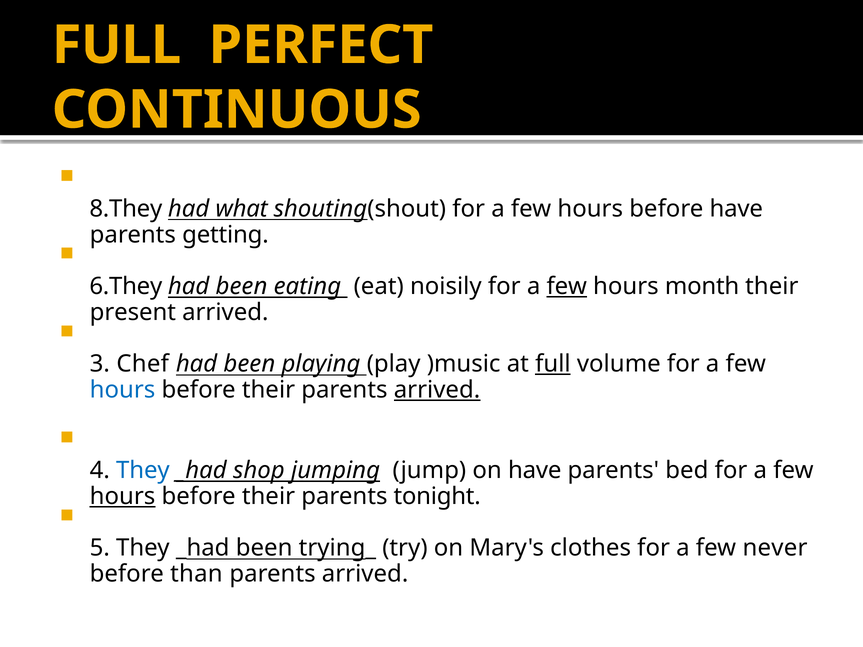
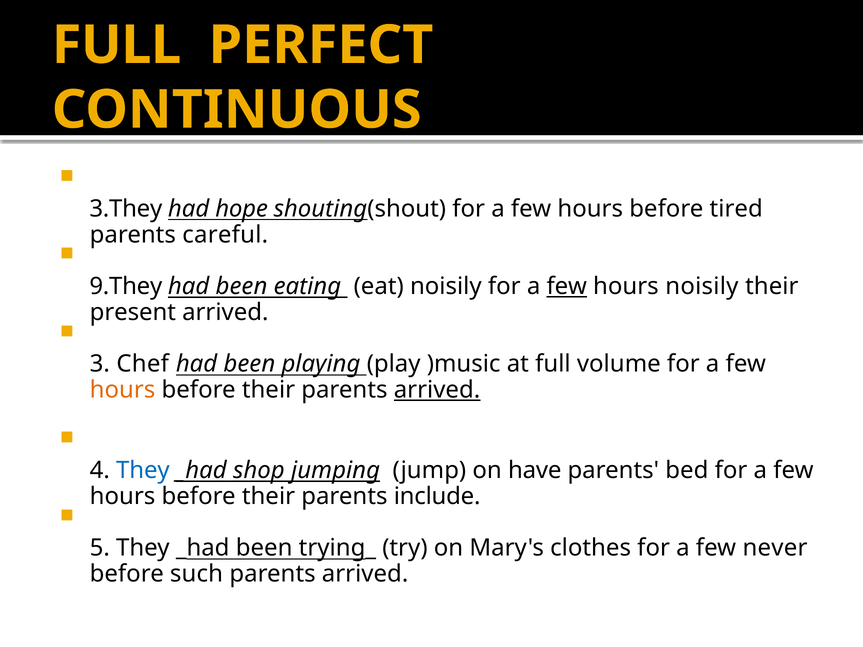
8.They: 8.They -> 3.They (126, 209)
what: what -> hope (242, 209)
before have: have -> tired (736, 209)
getting: getting -> careful (225, 235)
6.They: 6.They -> 9.They (126, 286)
hours month: month -> noisily (702, 286)
full underline: present -> none (553, 364)
hours colour: blue -> orange (123, 390)
hours underline: present -> none (123, 496)
tonight: tonight -> include (437, 496)
than: than -> such (197, 574)
